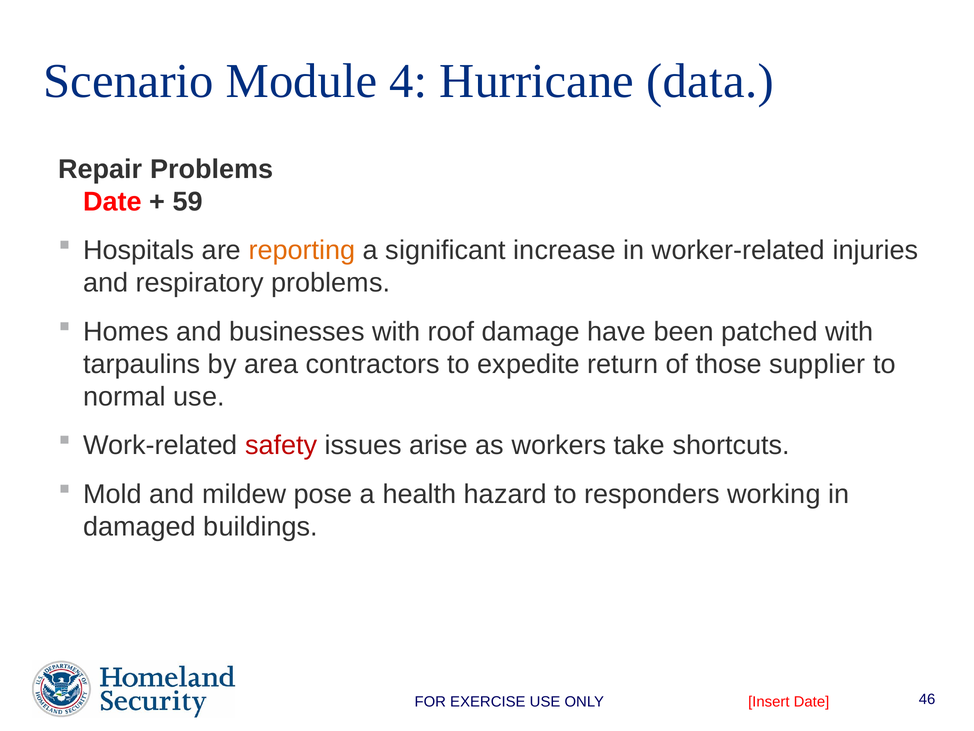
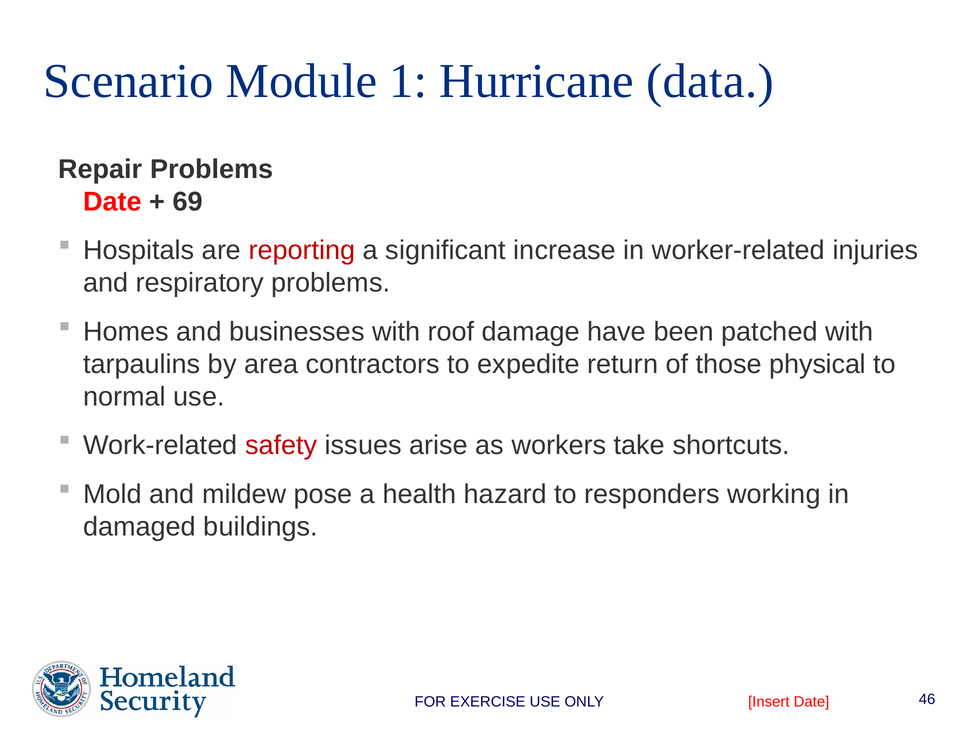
4: 4 -> 1 (408, 81)
59: 59 -> 69 (188, 202)
reporting colour: orange -> red (302, 250)
supplier: supplier -> physical (818, 364)
